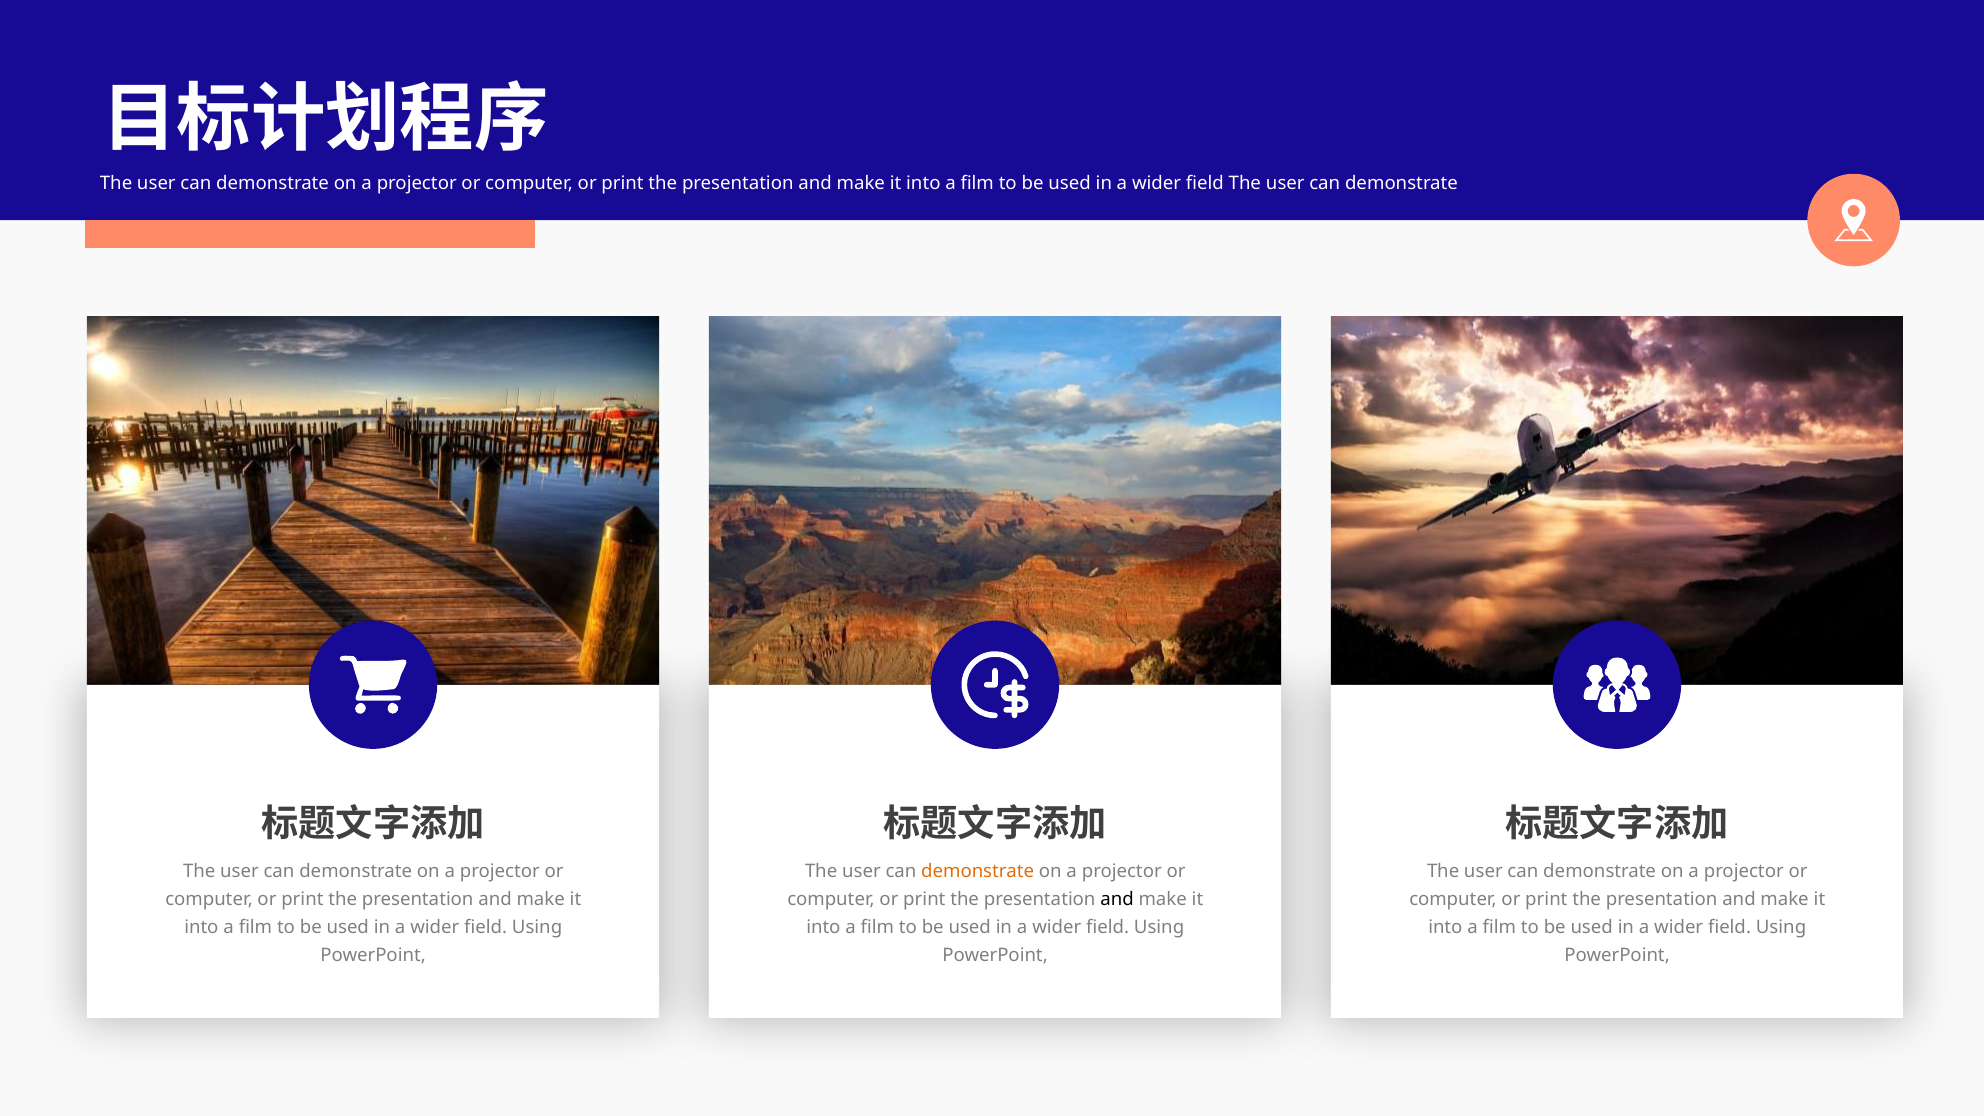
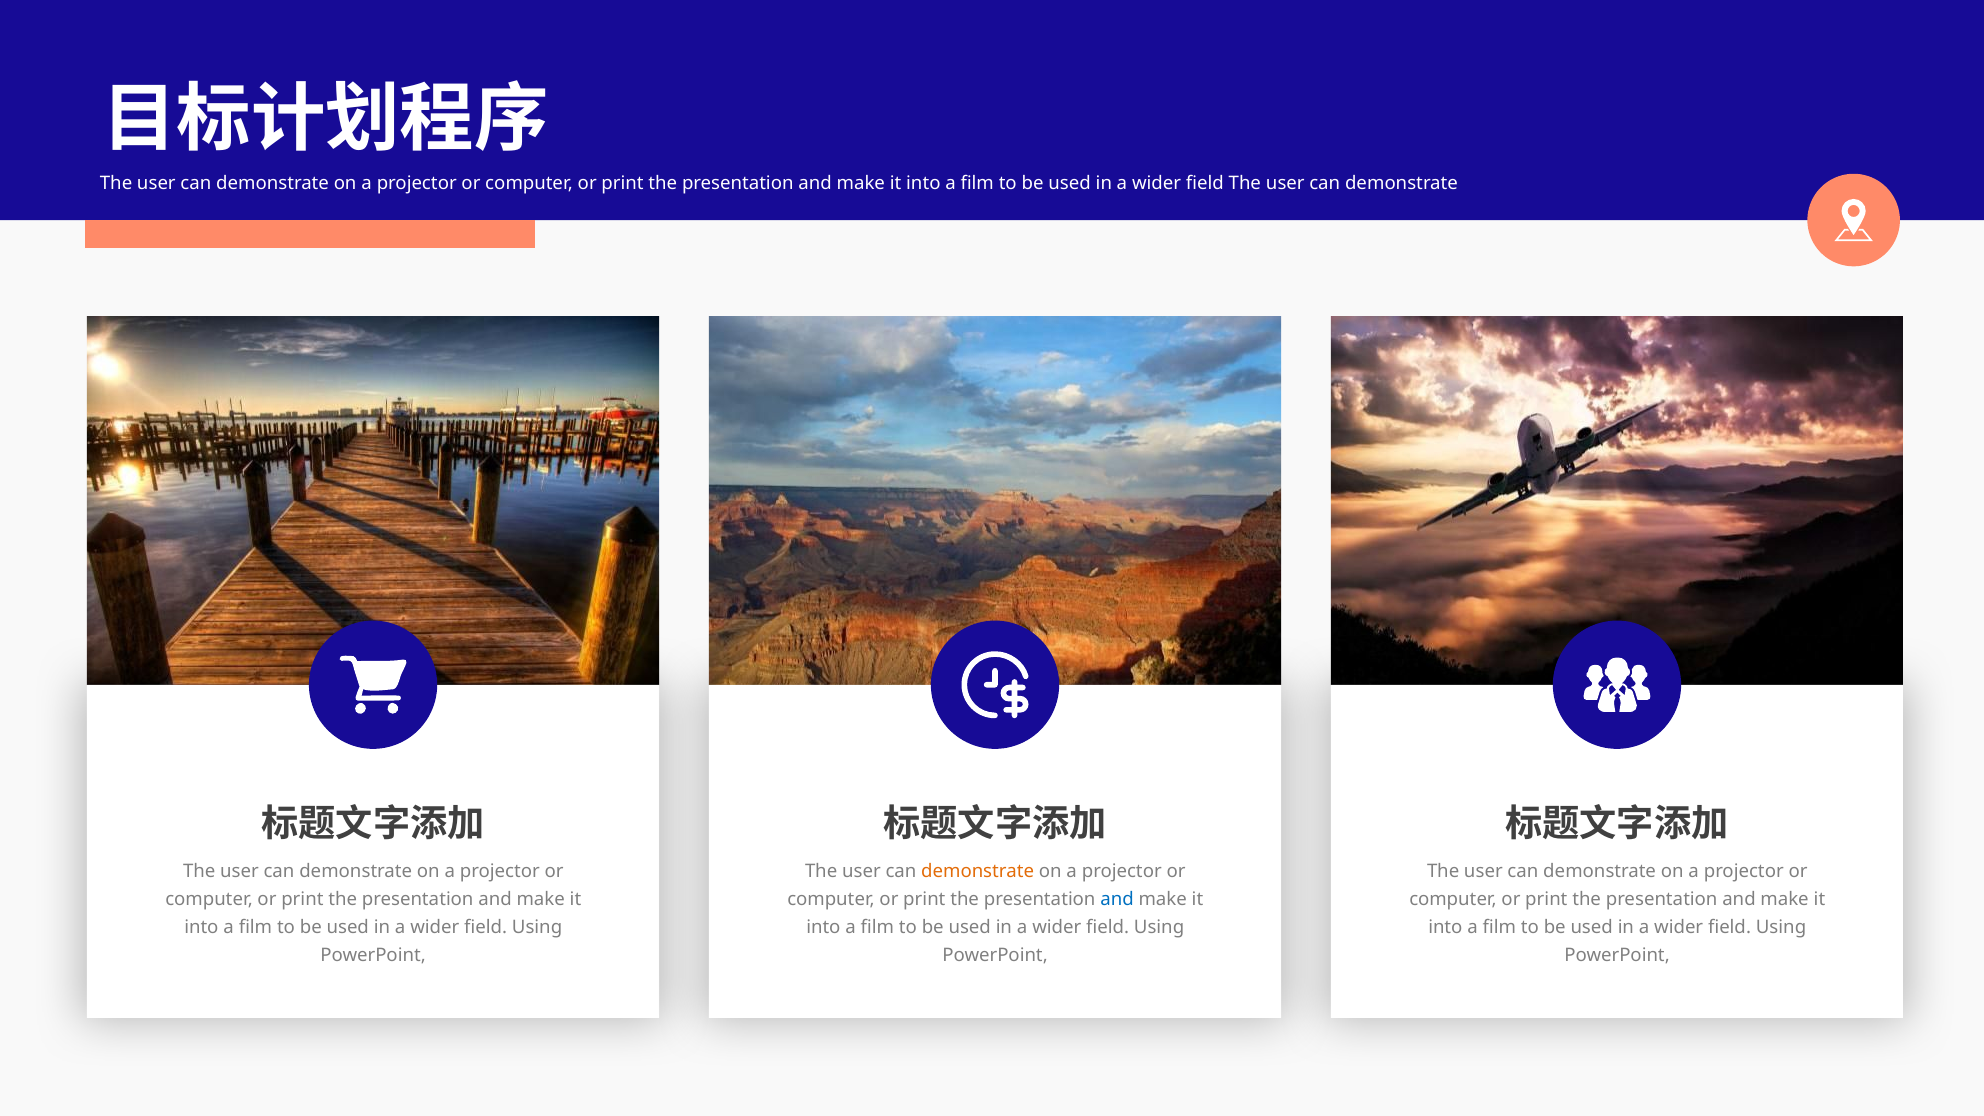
and colour: black -> blue (1117, 899)
